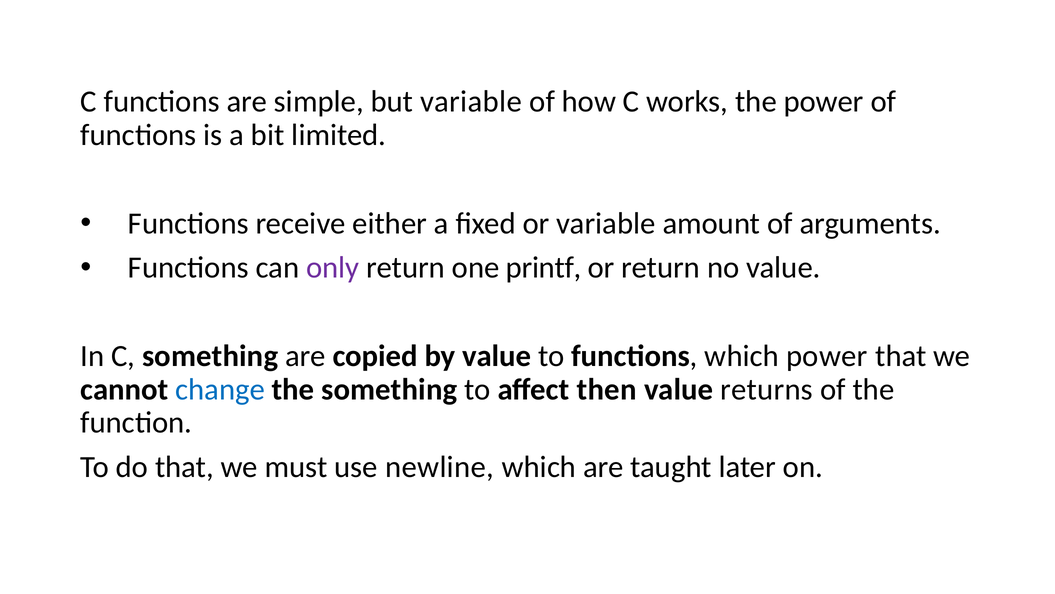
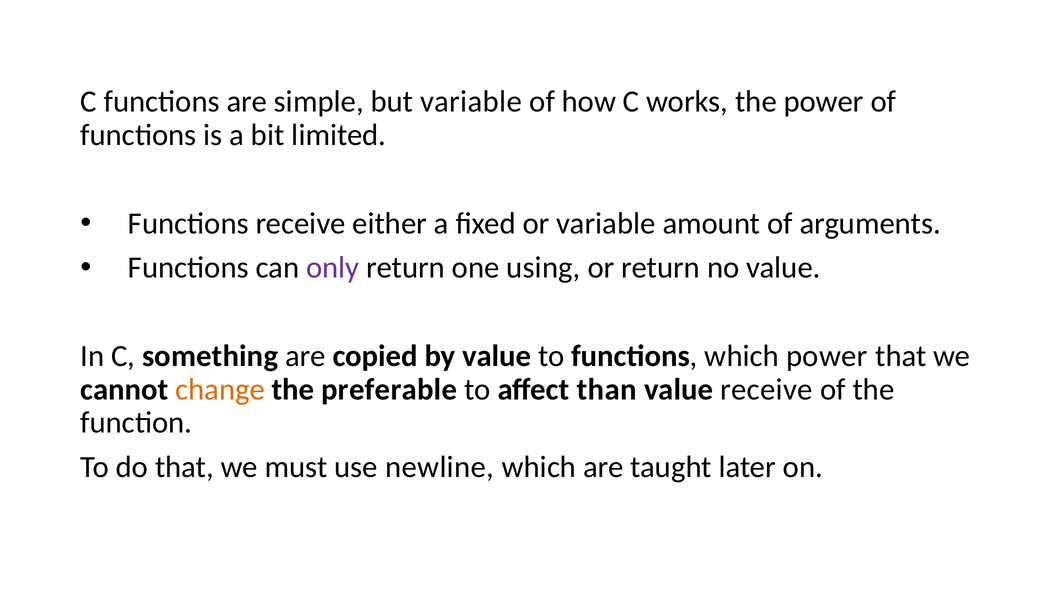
printf: printf -> using (544, 267)
change colour: blue -> orange (220, 389)
the something: something -> preferable (389, 389)
then: then -> than (607, 389)
value returns: returns -> receive (766, 389)
